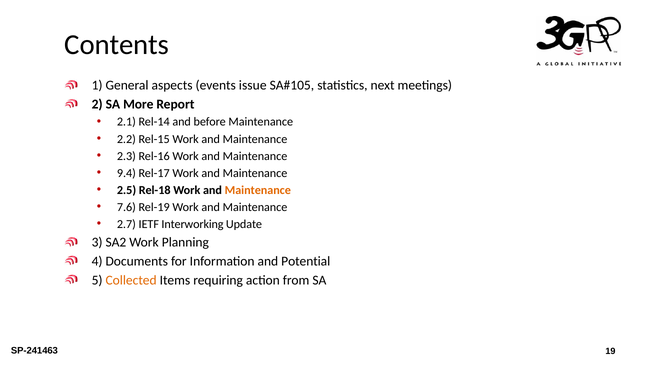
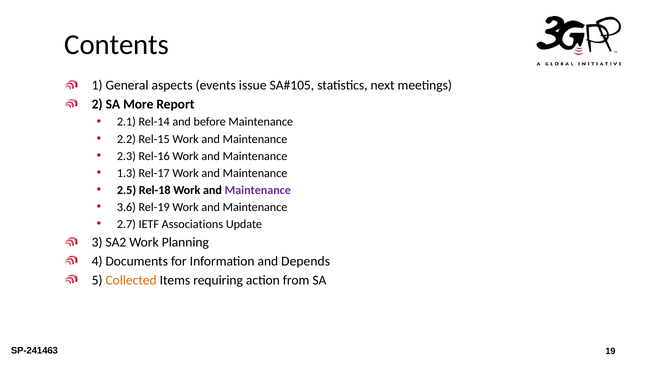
9.4: 9.4 -> 1.3 (126, 173)
Maintenance colour: orange -> purple (258, 190)
7.6: 7.6 -> 3.6 (126, 207)
Interworking: Interworking -> Associations (192, 224)
Potential: Potential -> Depends (306, 261)
